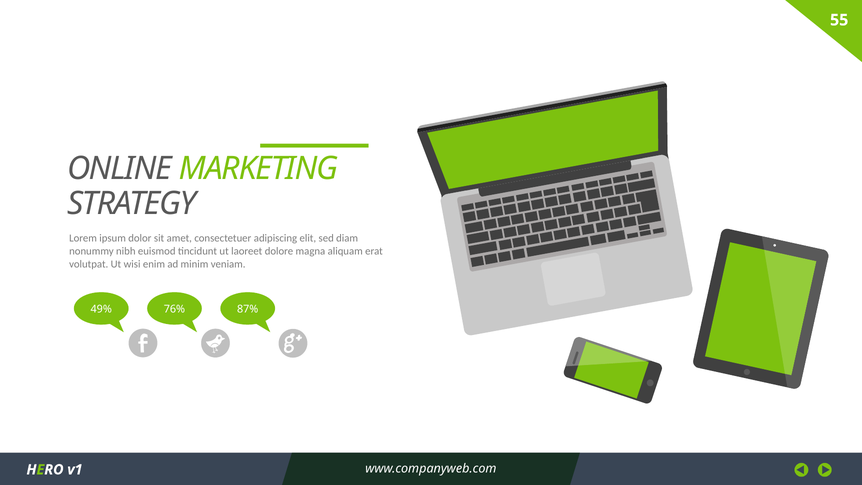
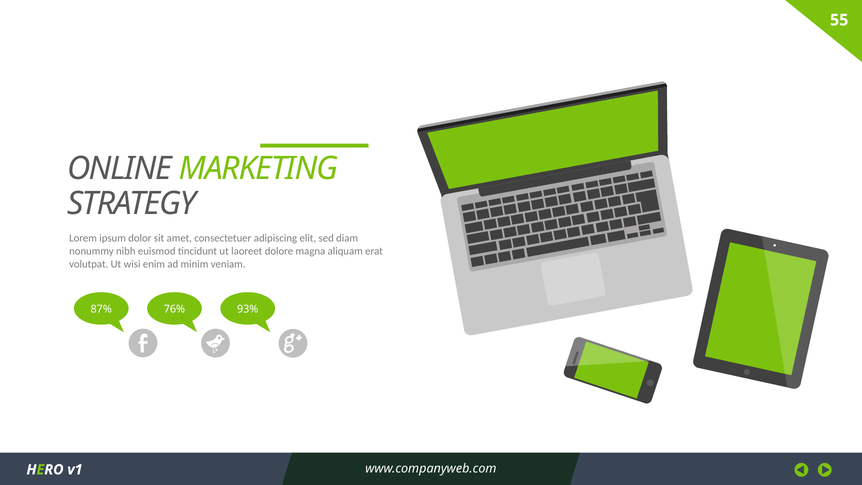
49%: 49% -> 87% (101, 309)
87%: 87% -> 93% (248, 309)
